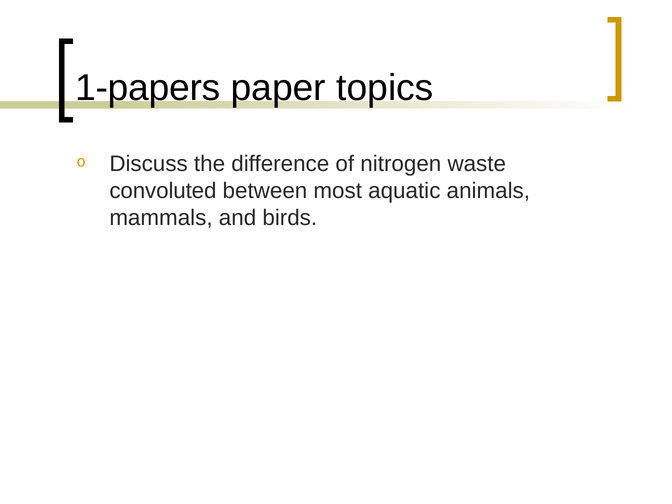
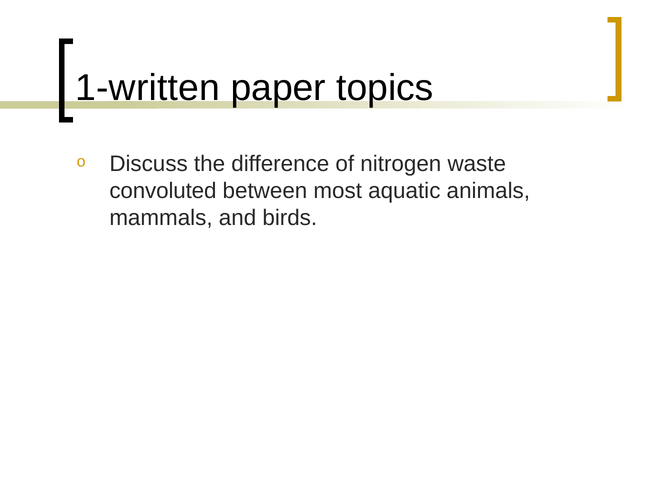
1-papers: 1-papers -> 1-written (148, 88)
